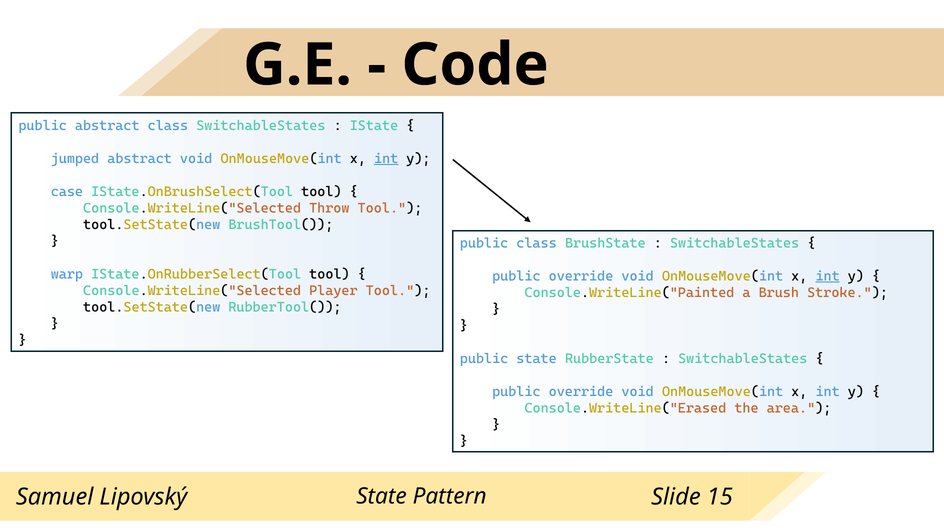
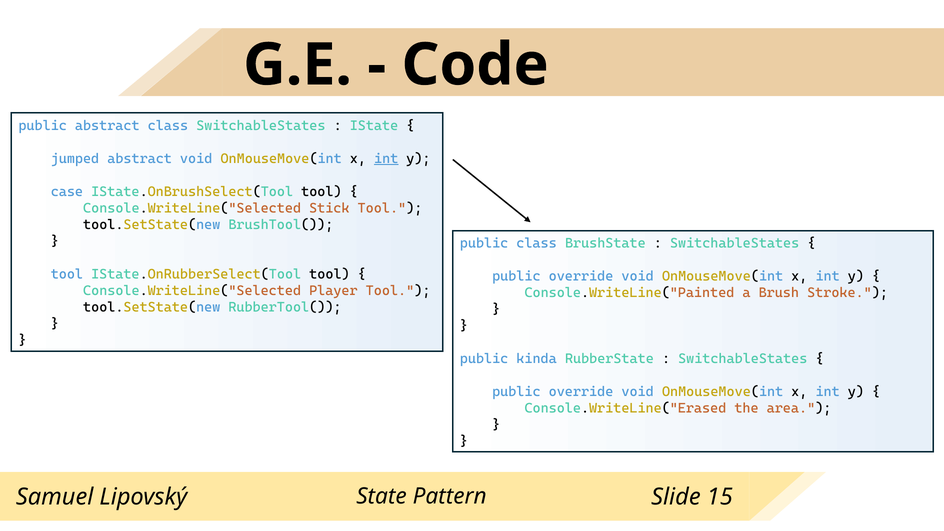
Throw: Throw -> Stick (329, 208)
warp: warp -> tool (67, 274)
int underline: present -> none (828, 276)
public state: state -> kinda (537, 359)
